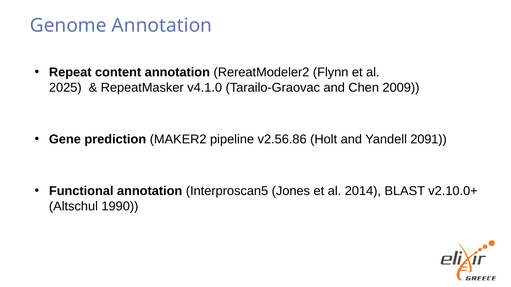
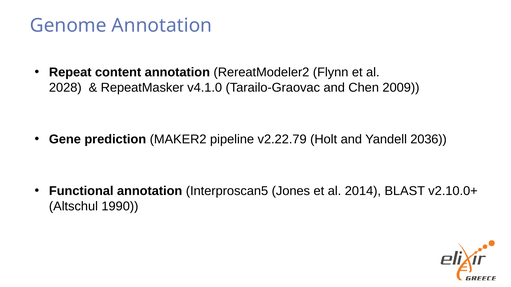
2025: 2025 -> 2028 (65, 88)
v2.56.86: v2.56.86 -> v2.22.79 (282, 140)
2091: 2091 -> 2036 (429, 140)
